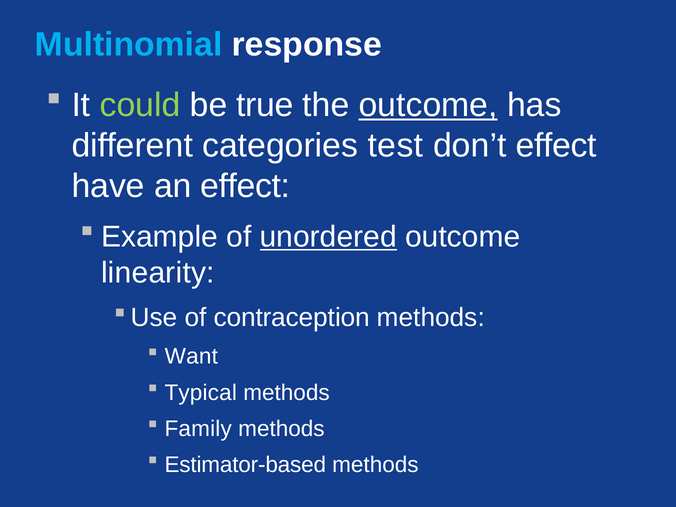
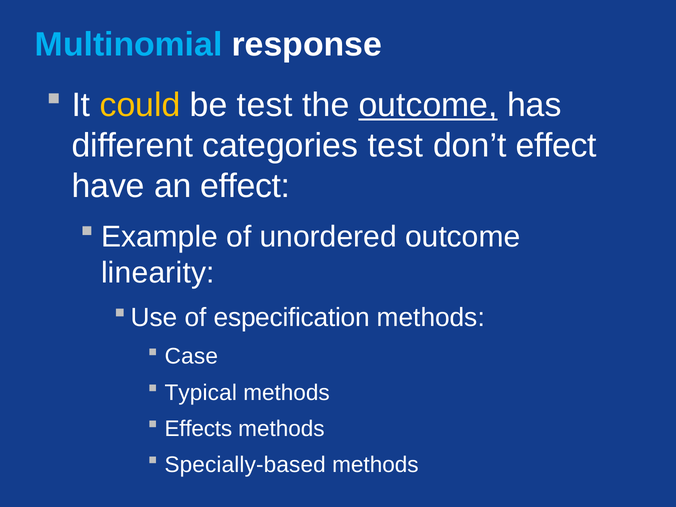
could colour: light green -> yellow (140, 105)
be true: true -> test (265, 105)
unordered underline: present -> none (328, 237)
contraception: contraception -> especification (292, 318)
Want: Want -> Case (191, 357)
Family: Family -> Effects (198, 429)
Estimator-based: Estimator-based -> Specially-based (245, 465)
